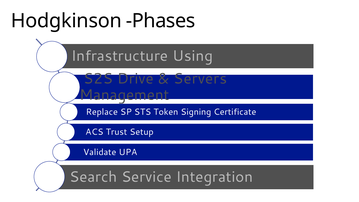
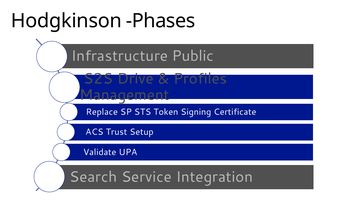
Using: Using -> Public (193, 56)
Servers: Servers -> Profiles (200, 79)
